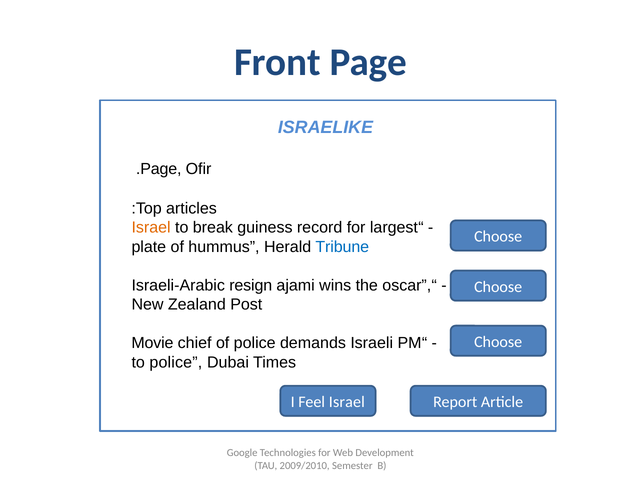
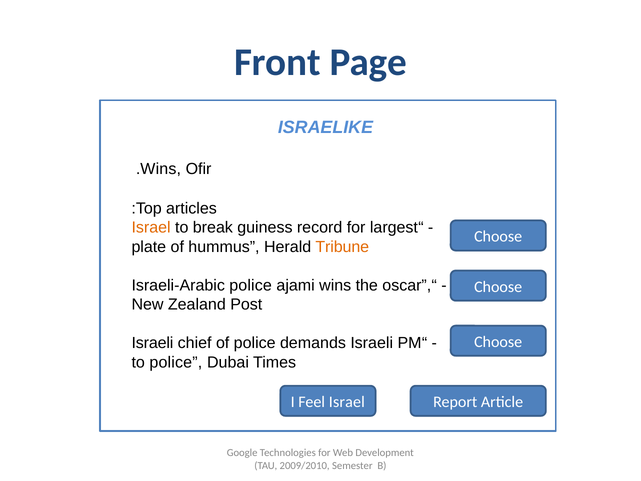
Page: Page -> Wins (161, 169)
Tribune colour: blue -> orange (342, 247)
Israeli-Arabic resign: resign -> police (251, 285)
Movie: Movie -> Israeli (152, 343)
